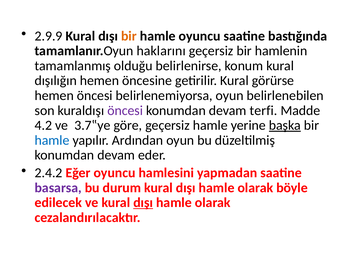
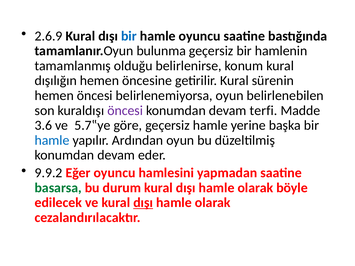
2.9.9: 2.9.9 -> 2.6.9 (49, 36)
bir colour: orange -> blue (129, 36)
haklarını: haklarını -> bulunma (161, 51)
görürse: görürse -> sürenin (273, 81)
4.2: 4.2 -> 3.6 (43, 125)
3.7‟ye: 3.7‟ye -> 5.7‟ye (92, 125)
başka underline: present -> none (285, 125)
2.4.2: 2.4.2 -> 9.9.2 (49, 173)
basarsa colour: purple -> green (58, 188)
